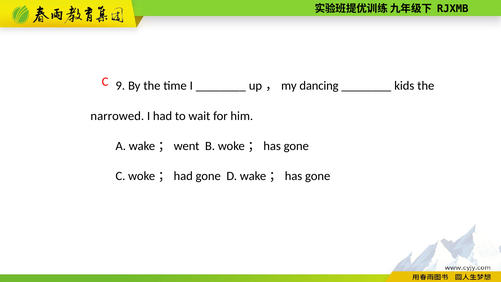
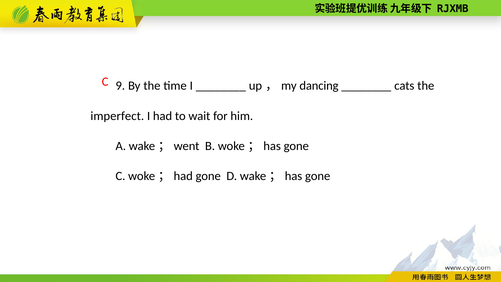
kids: kids -> cats (404, 86)
narrowed: narrowed -> imperfect (117, 116)
